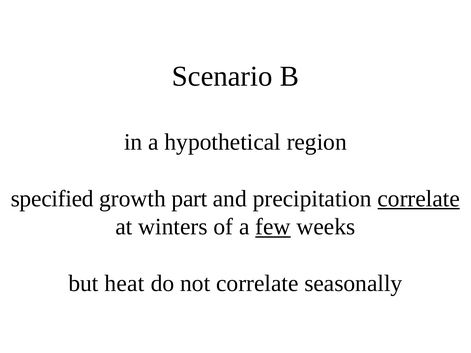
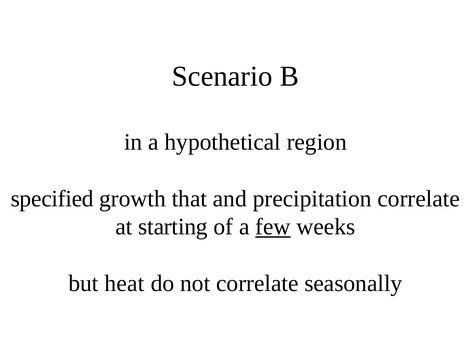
part: part -> that (189, 199)
correlate underline: present -> none (419, 199)
winters: winters -> starting (173, 227)
